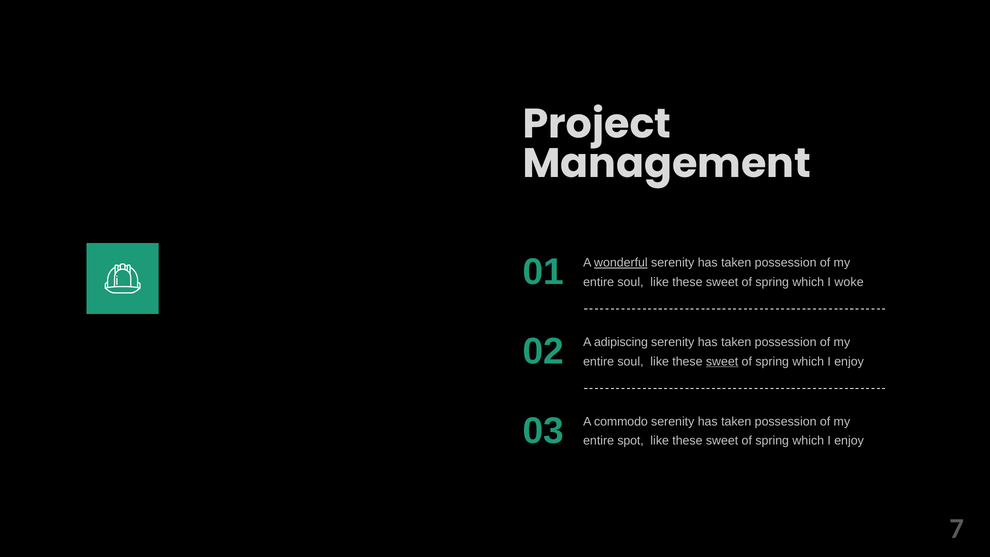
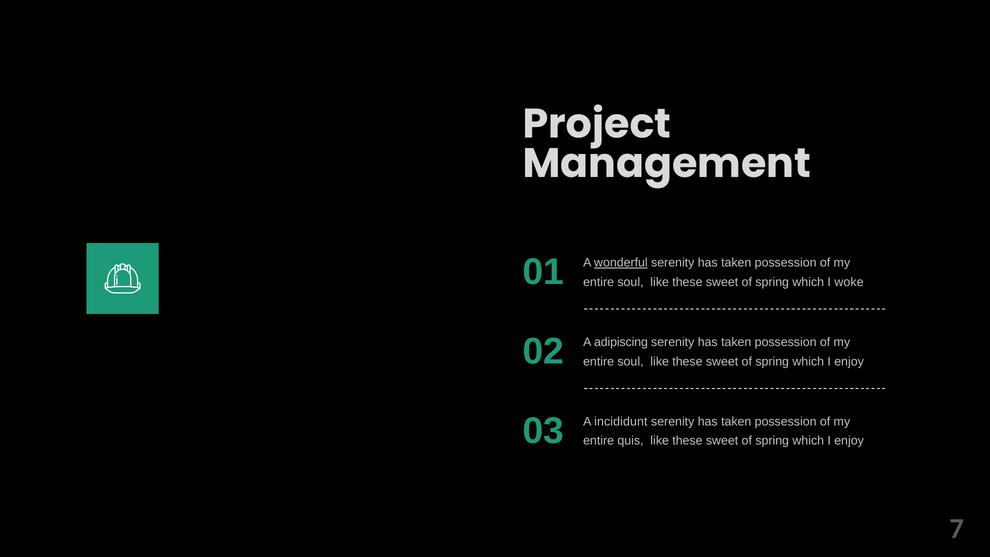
sweet underline: present -> none (722, 361)
commodo: commodo -> incididunt (621, 422)
spot: spot -> quis (630, 441)
